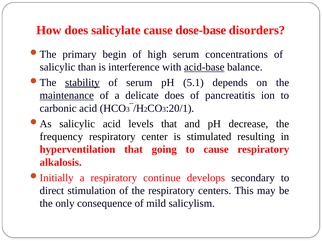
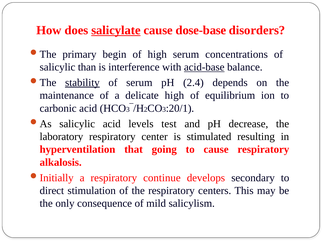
salicylate underline: none -> present (116, 30)
5.1: 5.1 -> 2.4 (193, 83)
maintenance underline: present -> none (67, 96)
delicate does: does -> high (174, 96)
pancreatitis: pancreatitis -> equilibrium (230, 96)
levels that: that -> test (169, 124)
frequency: frequency -> laboratory (61, 137)
